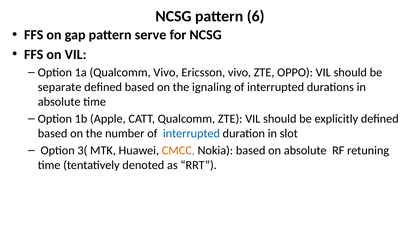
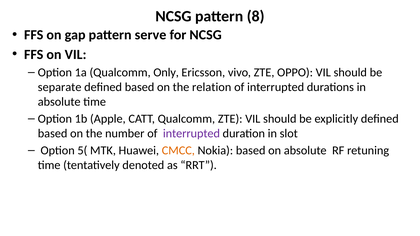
6: 6 -> 8 (256, 16)
Qualcomm Vivo: Vivo -> Only (166, 73)
ignaling: ignaling -> relation (212, 87)
interrupted colour: blue -> purple (191, 134)
3(: 3( -> 5( (82, 151)
